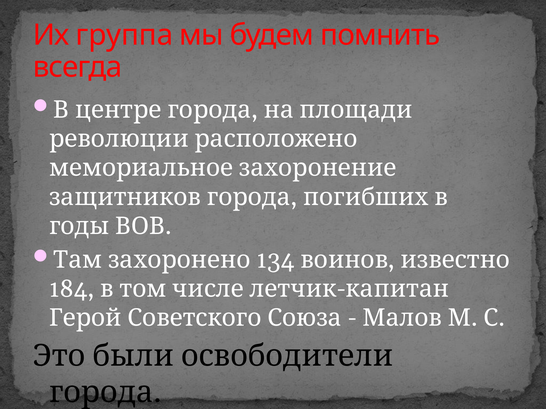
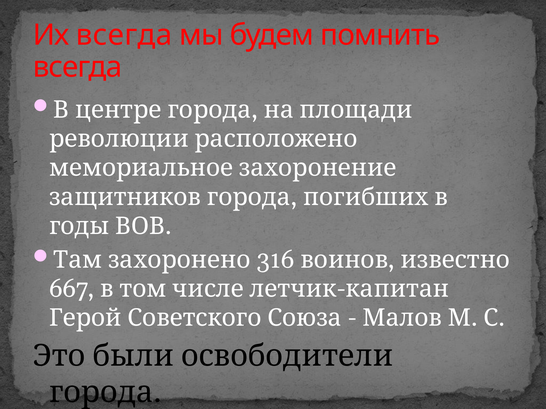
Их группа: группа -> всегда (124, 35)
134: 134 -> 316 (275, 260)
184: 184 -> 667 (72, 289)
